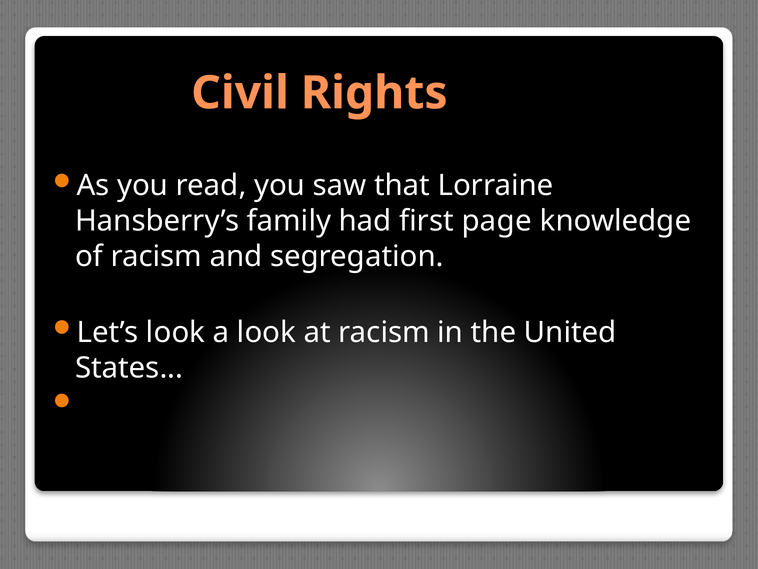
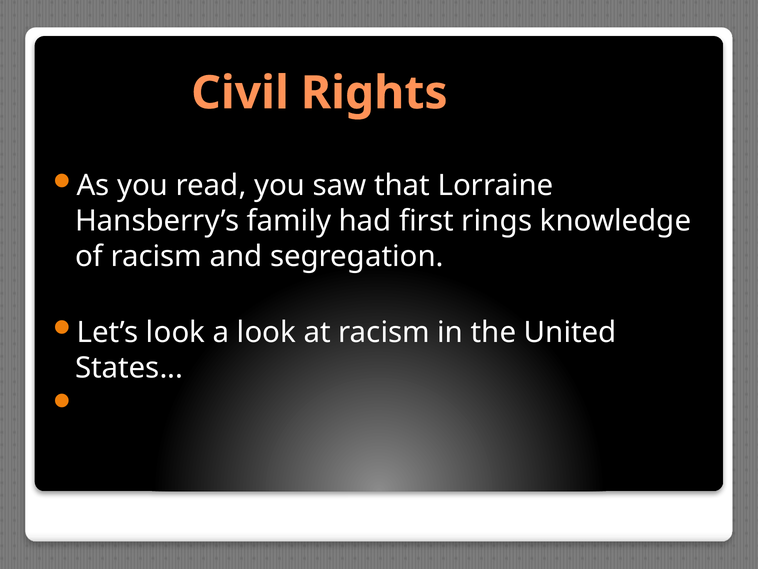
page: page -> rings (497, 221)
